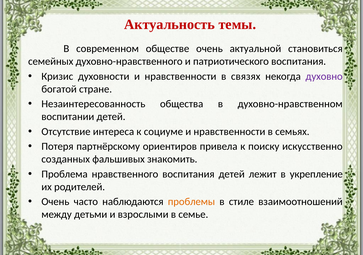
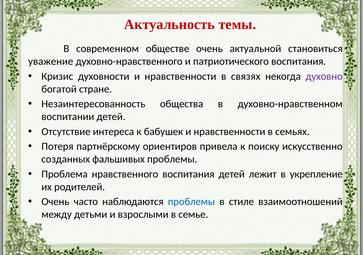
семейных: семейных -> уважение (51, 62)
социуме: социуме -> бабушек (163, 132)
фальшивых знакомить: знакомить -> проблемы (172, 159)
проблемы colour: orange -> blue (191, 202)
